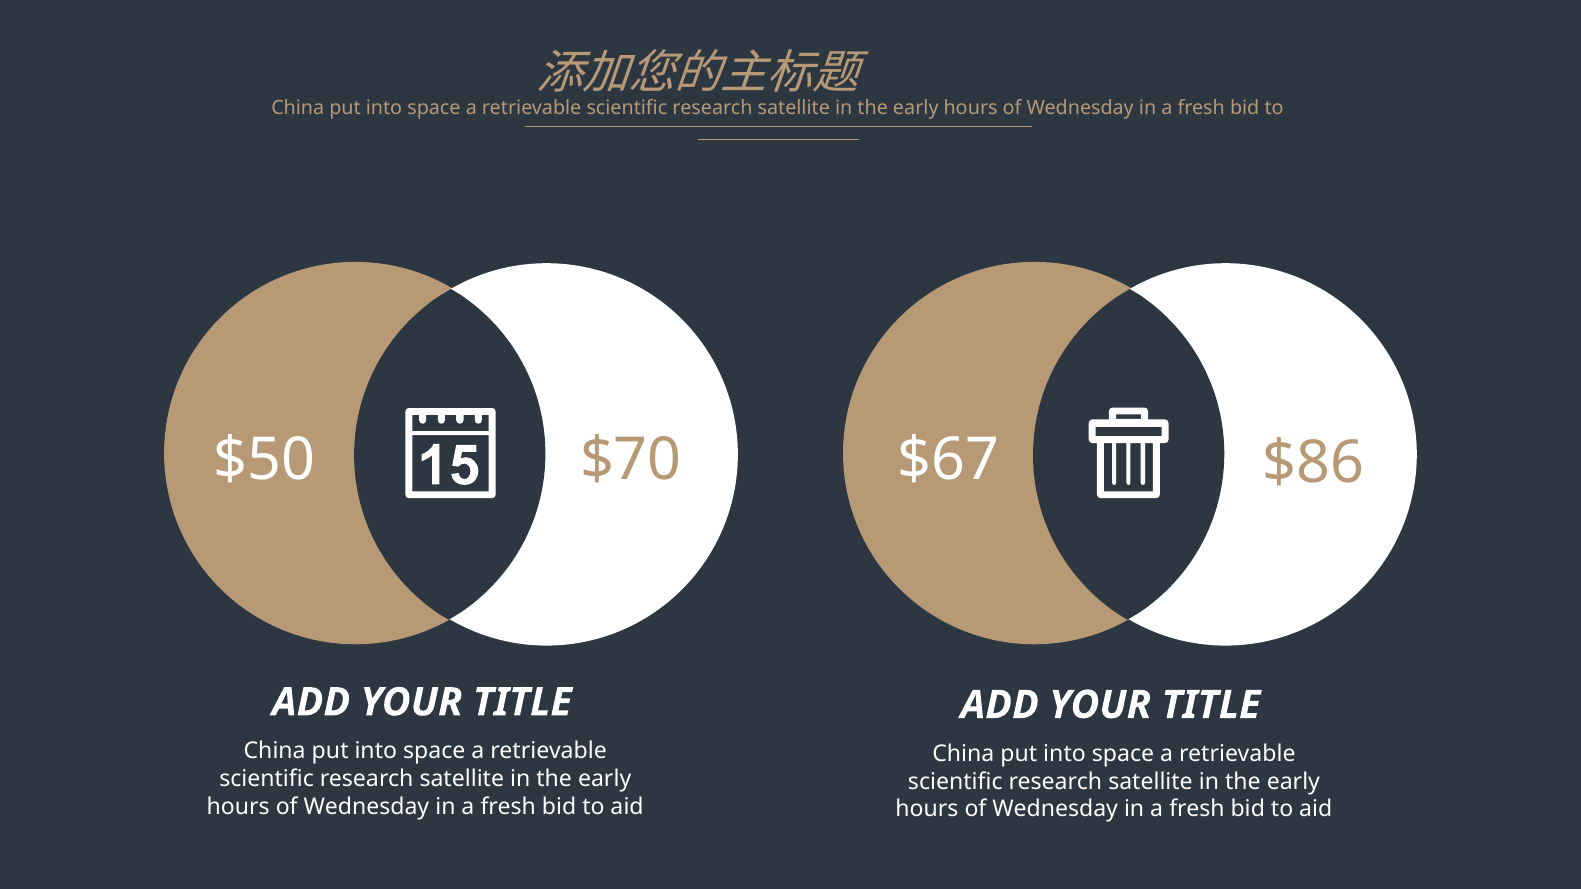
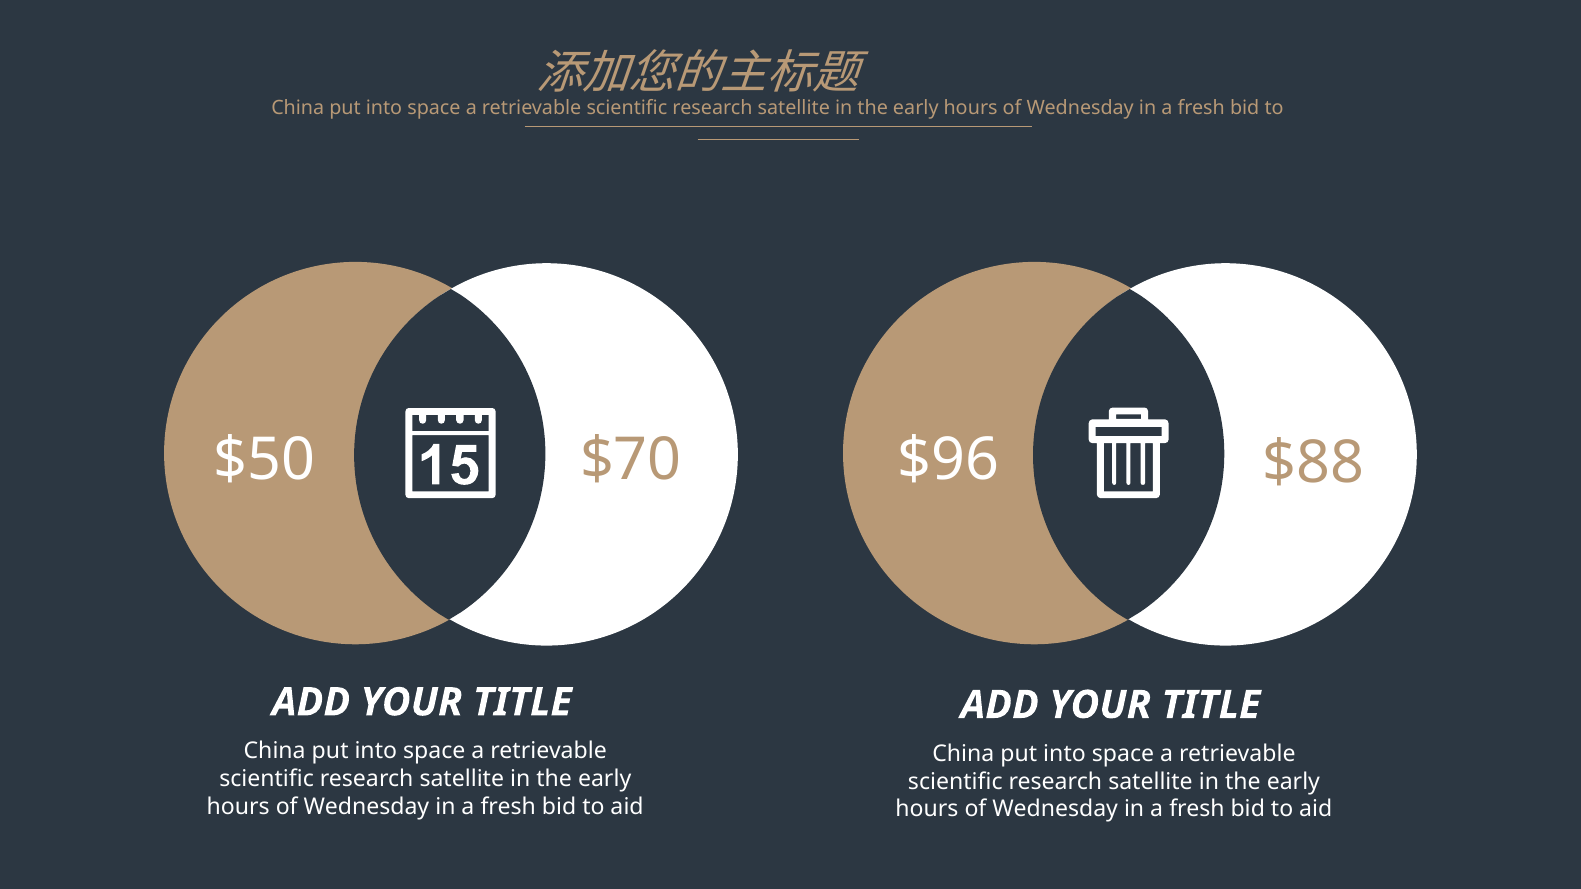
$67: $67 -> $96 (948, 460)
$86: $86 -> $88 (1314, 463)
